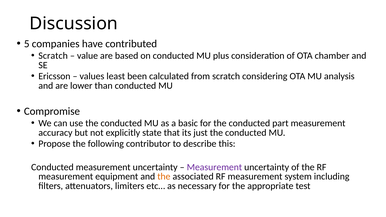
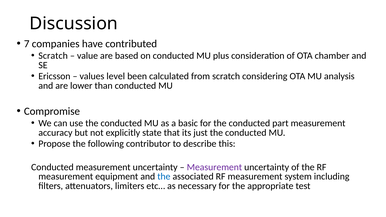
5: 5 -> 7 (27, 44)
least: least -> level (116, 76)
the colour: orange -> blue (164, 177)
